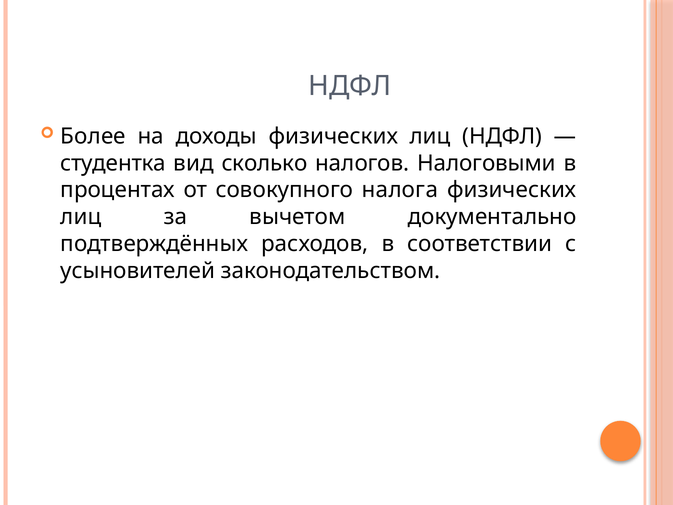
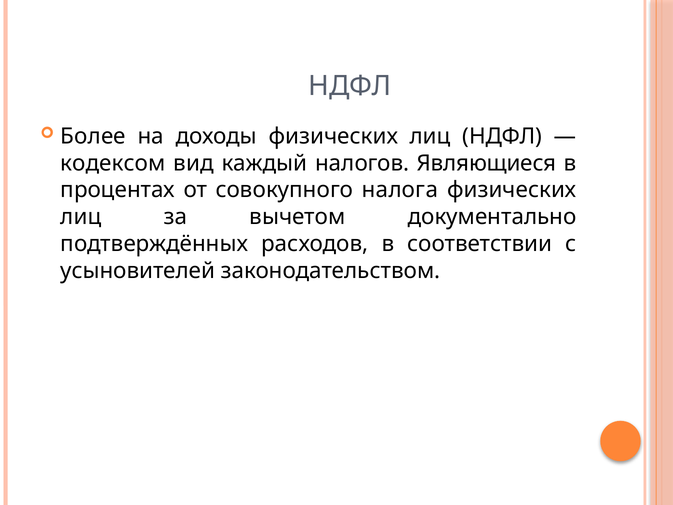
студентка: студентка -> кодексом (113, 163)
сколько: сколько -> каждый (264, 163)
Налоговыми: Налоговыми -> Являющиеся (487, 163)
